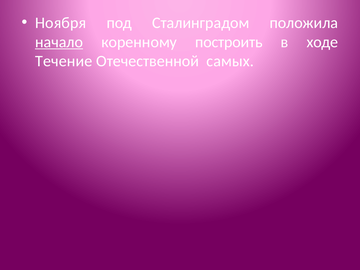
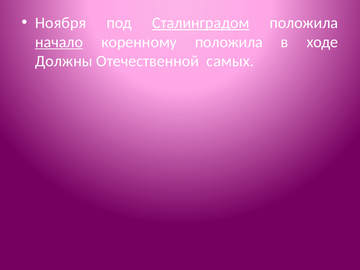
Сталинградом underline: none -> present (201, 23)
коренному построить: построить -> положила (229, 42)
Течение: Течение -> Должны (64, 61)
